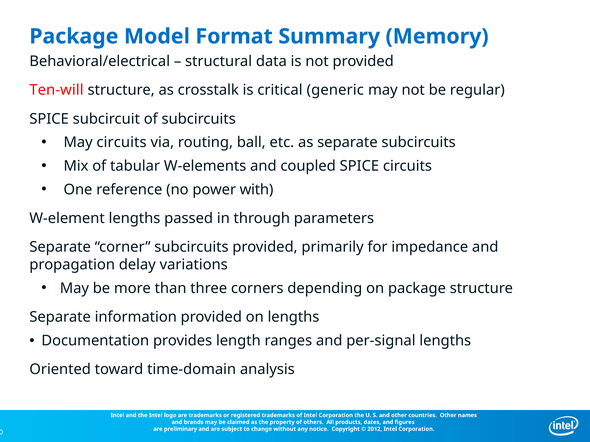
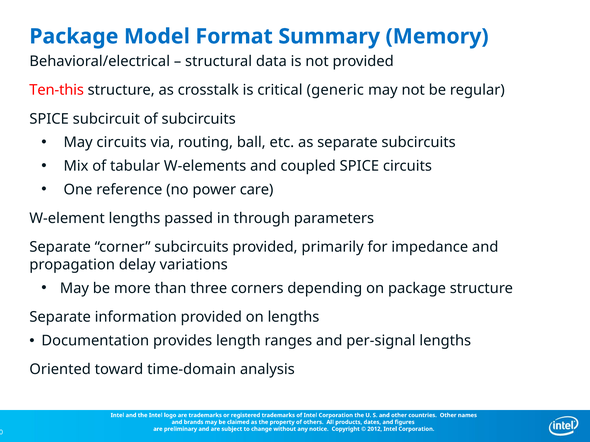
Ten-will: Ten-will -> Ten-this (57, 90)
with: with -> care (257, 190)
